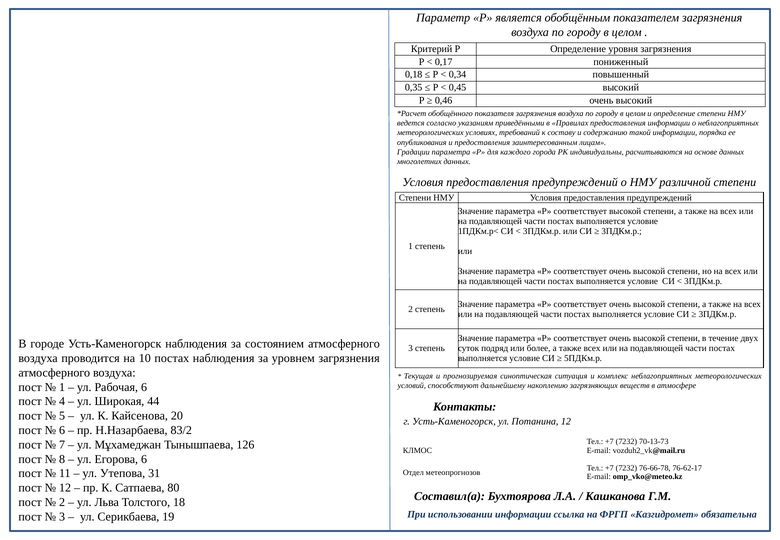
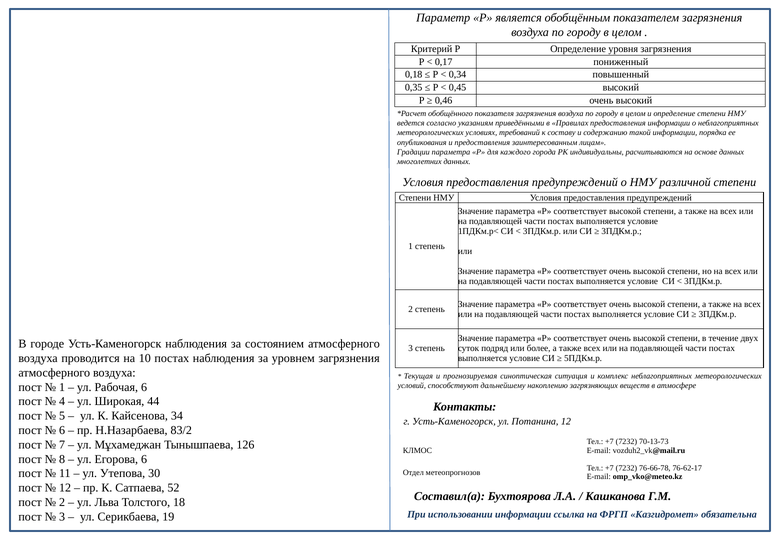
20: 20 -> 34 (177, 416)
31: 31 -> 30 (154, 474)
80: 80 -> 52 (173, 488)
